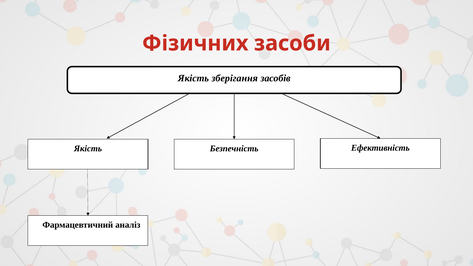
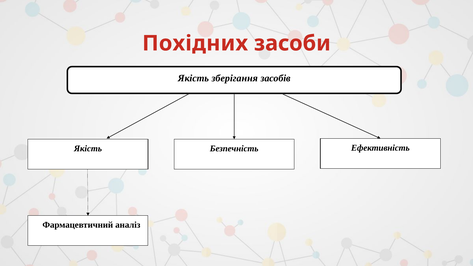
Фізичних: Фізичних -> Похідних (195, 43)
